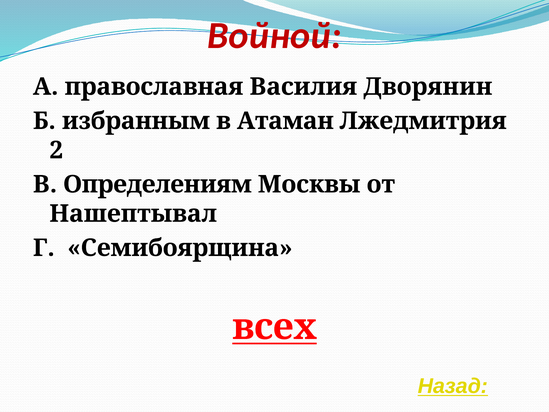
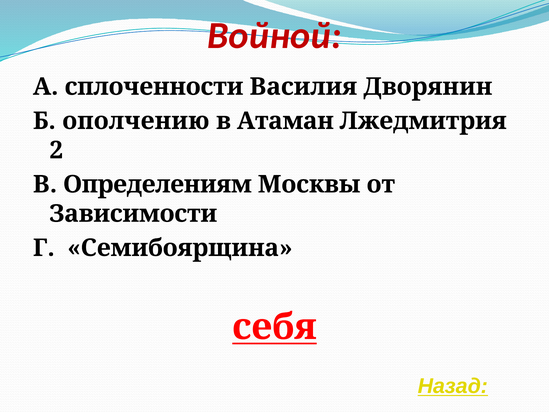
православная: православная -> сплоченности (154, 87)
избранным: избранным -> ополчению (136, 121)
Нашептывал: Нашептывал -> Зависимости (133, 214)
всех: всех -> себя (274, 327)
